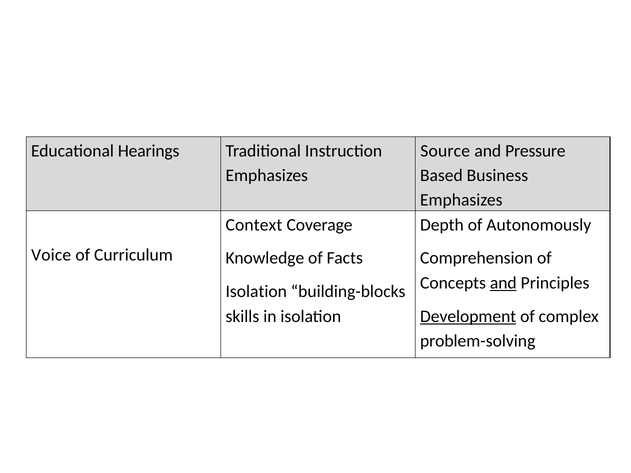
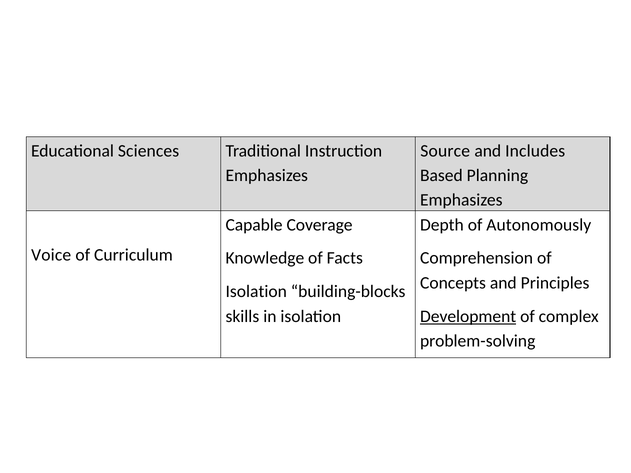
Hearings: Hearings -> Sciences (149, 151)
Pressure: Pressure -> Includes (535, 151)
Business: Business -> Planning (497, 176)
Context: Context -> Capable (254, 225)
and underline: present -> none (503, 283)
